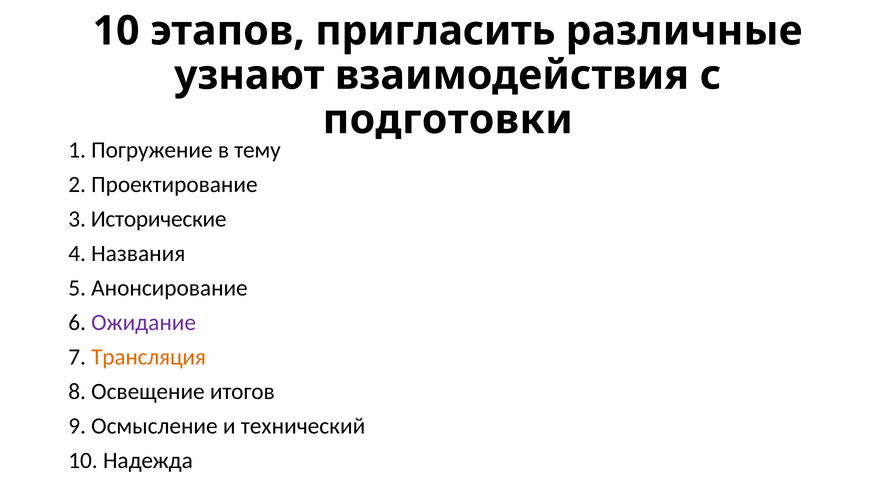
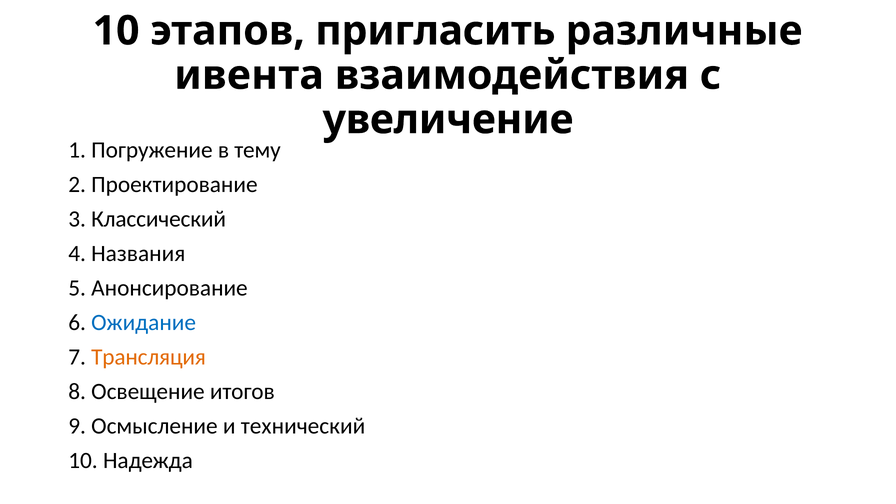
узнают: узнают -> ивента (249, 75)
подготовки: подготовки -> увеличение (448, 120)
Исторические: Исторические -> Классический (159, 219)
Ожидание colour: purple -> blue (144, 323)
